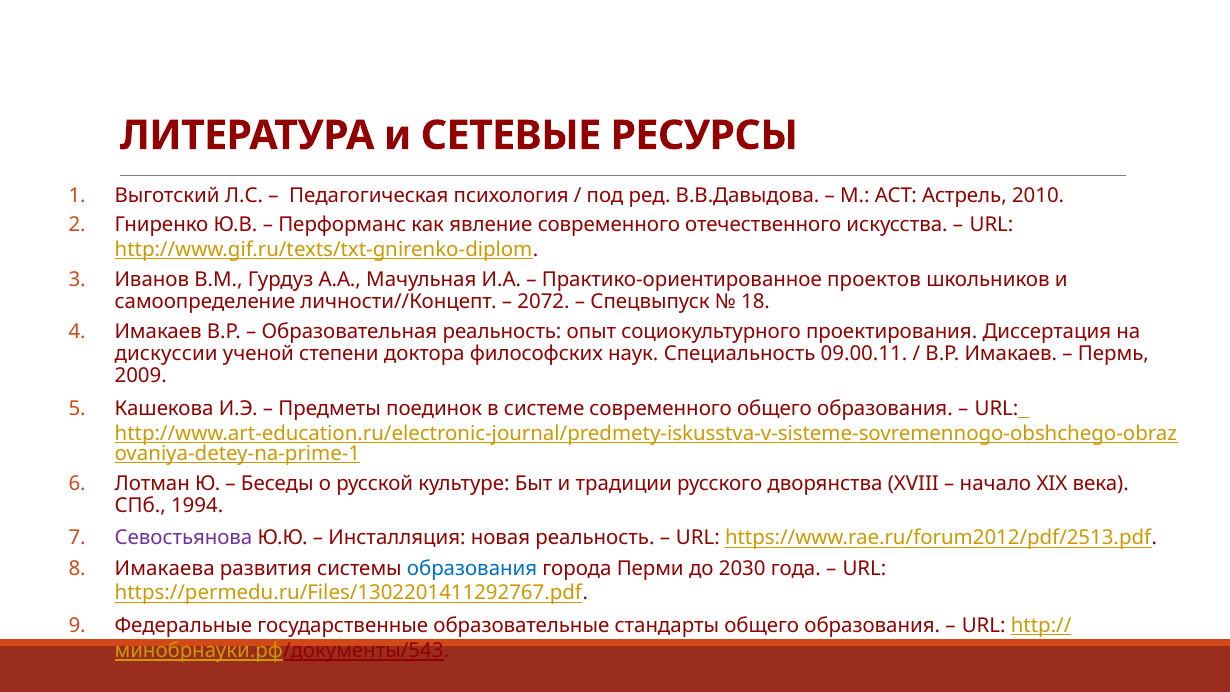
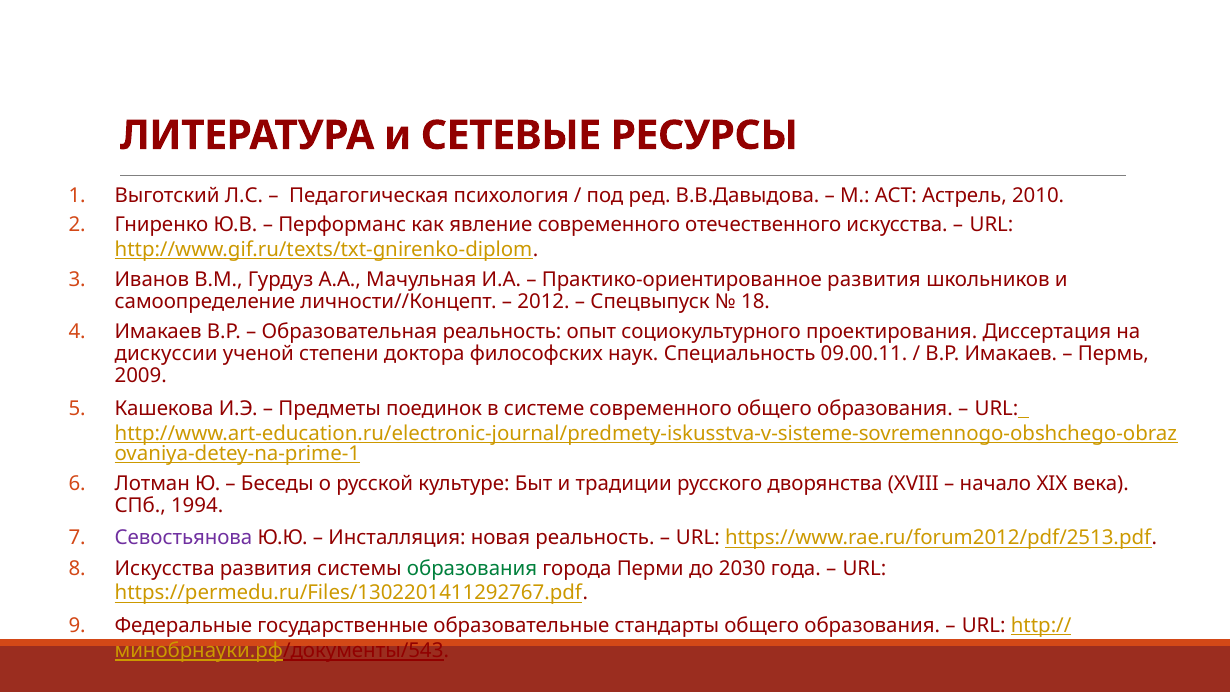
Практико-ориентированное проектов: проектов -> развития (874, 280)
2072: 2072 -> 2012 (544, 302)
Имакаева: Имакаева -> Искусства (165, 568)
образования colour: blue -> green (472, 568)
